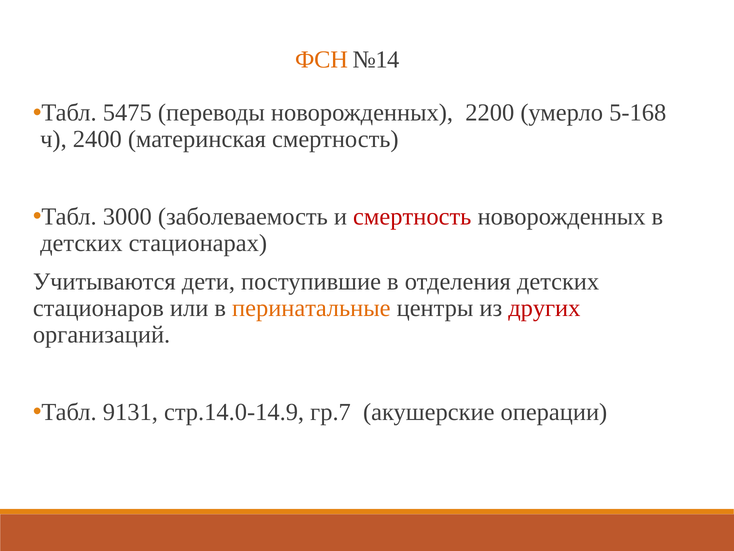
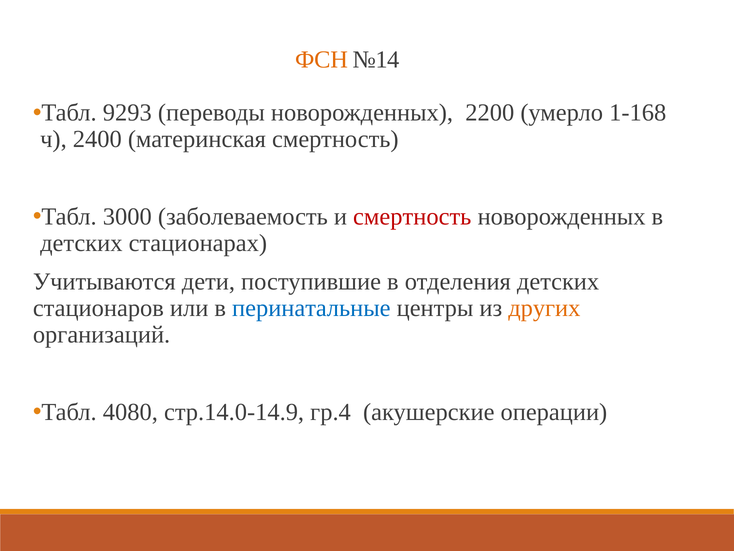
5475: 5475 -> 9293 (127, 113)
5-168: 5-168 -> 1-168 (638, 113)
перинатальные colour: orange -> blue (311, 308)
других colour: red -> orange (544, 308)
9131: 9131 -> 4080 (130, 412)
гр.7: гр.7 -> гр.4 (331, 412)
